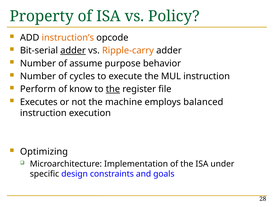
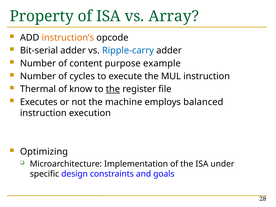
Policy: Policy -> Array (174, 16)
adder underline: present -> none (73, 51)
Ripple-carry colour: orange -> blue (128, 51)
assume: assume -> content (86, 63)
behavior: behavior -> example (162, 63)
Perform: Perform -> Thermal (38, 89)
